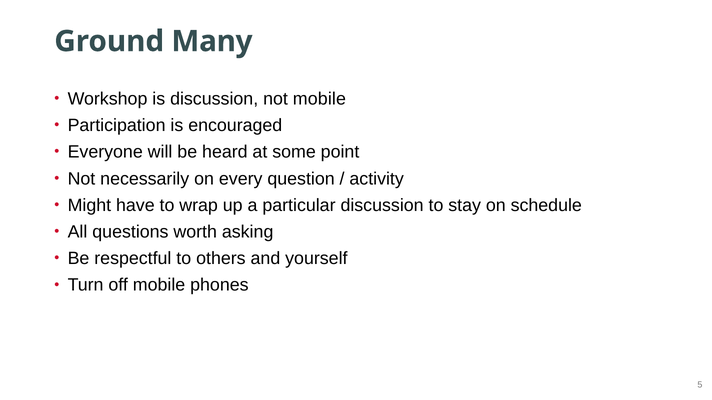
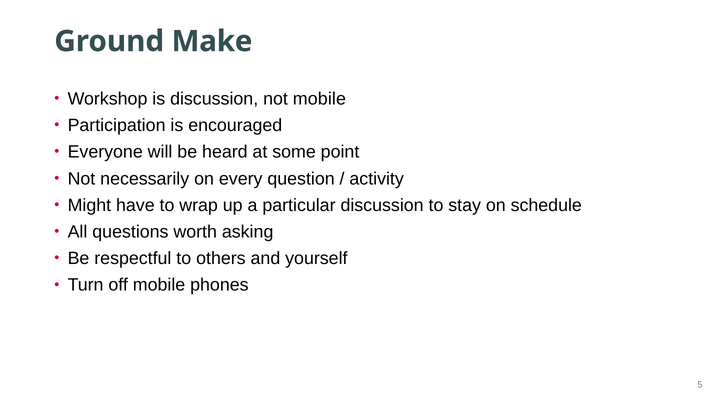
Many: Many -> Make (212, 41)
